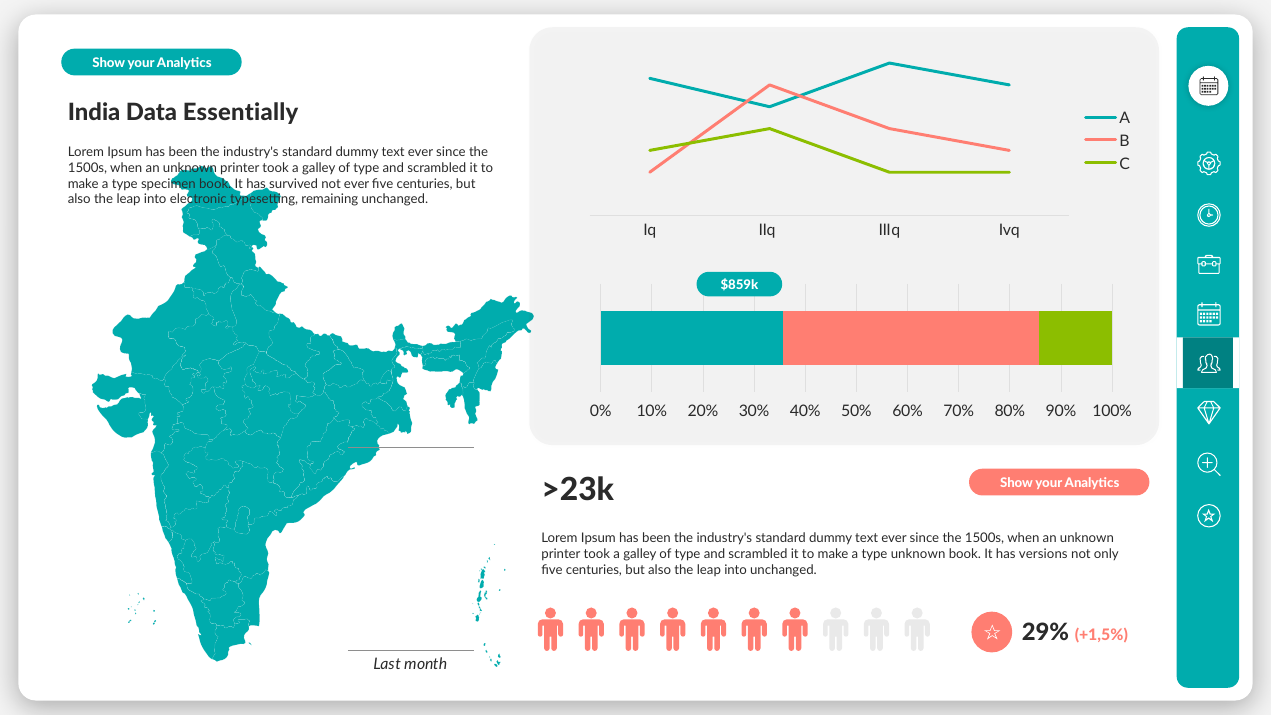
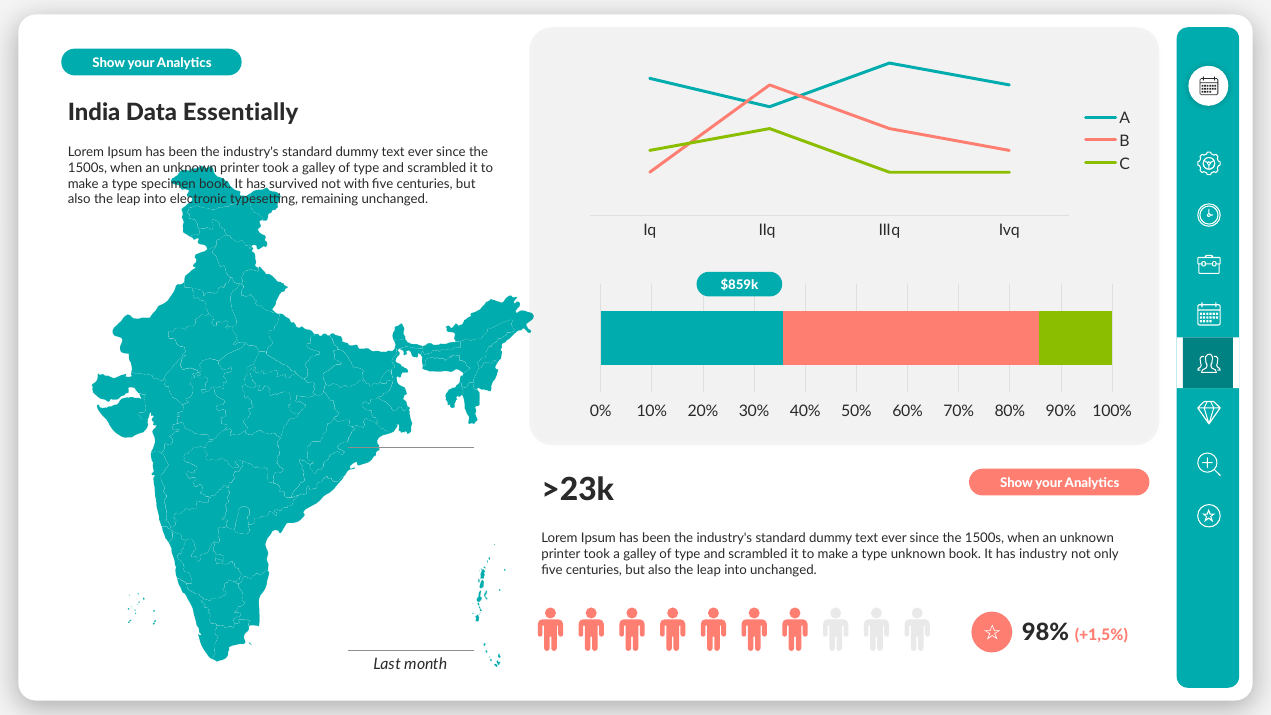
not ever: ever -> with (357, 184)
versions: versions -> industry (1043, 554)
29%: 29% -> 98% (1046, 633)
